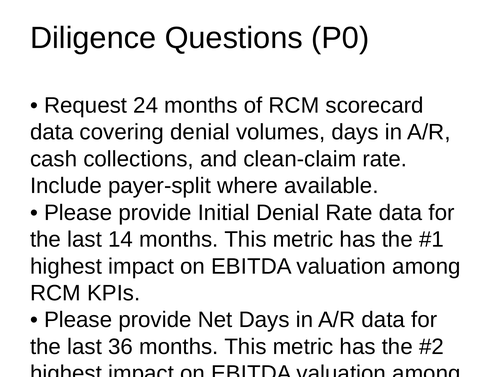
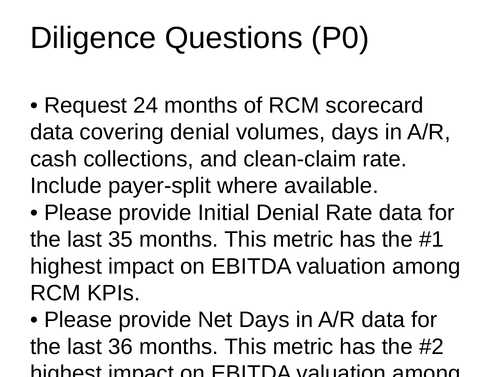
14: 14 -> 35 (121, 239)
